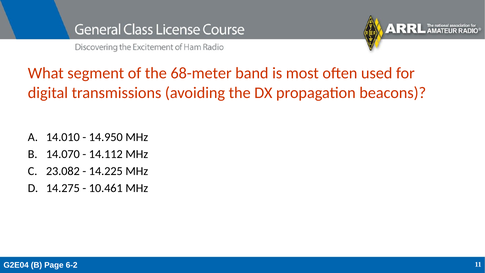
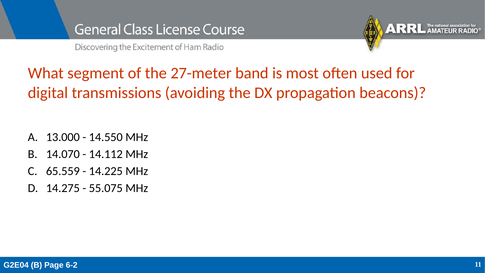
68-meter: 68-meter -> 27-meter (201, 73)
14.010: 14.010 -> 13.000 (63, 137)
14.950: 14.950 -> 14.550 (106, 137)
23.082: 23.082 -> 65.559 (63, 171)
10.461: 10.461 -> 55.075 (106, 188)
